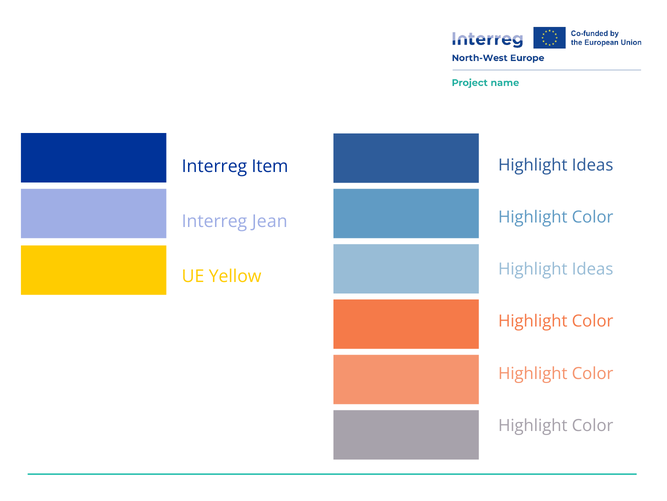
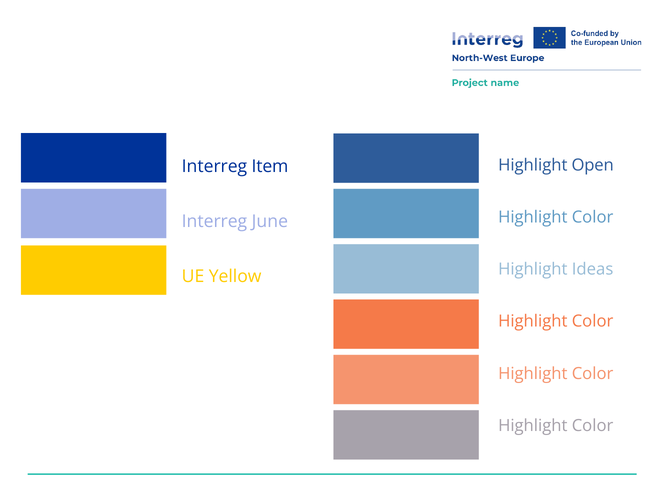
Ideas: Ideas -> Open (593, 165)
Jean: Jean -> June (270, 221)
